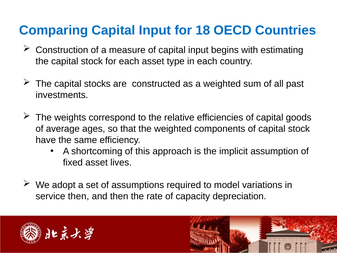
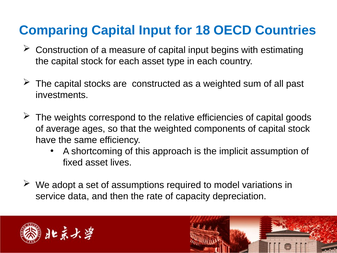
service then: then -> data (79, 196)
